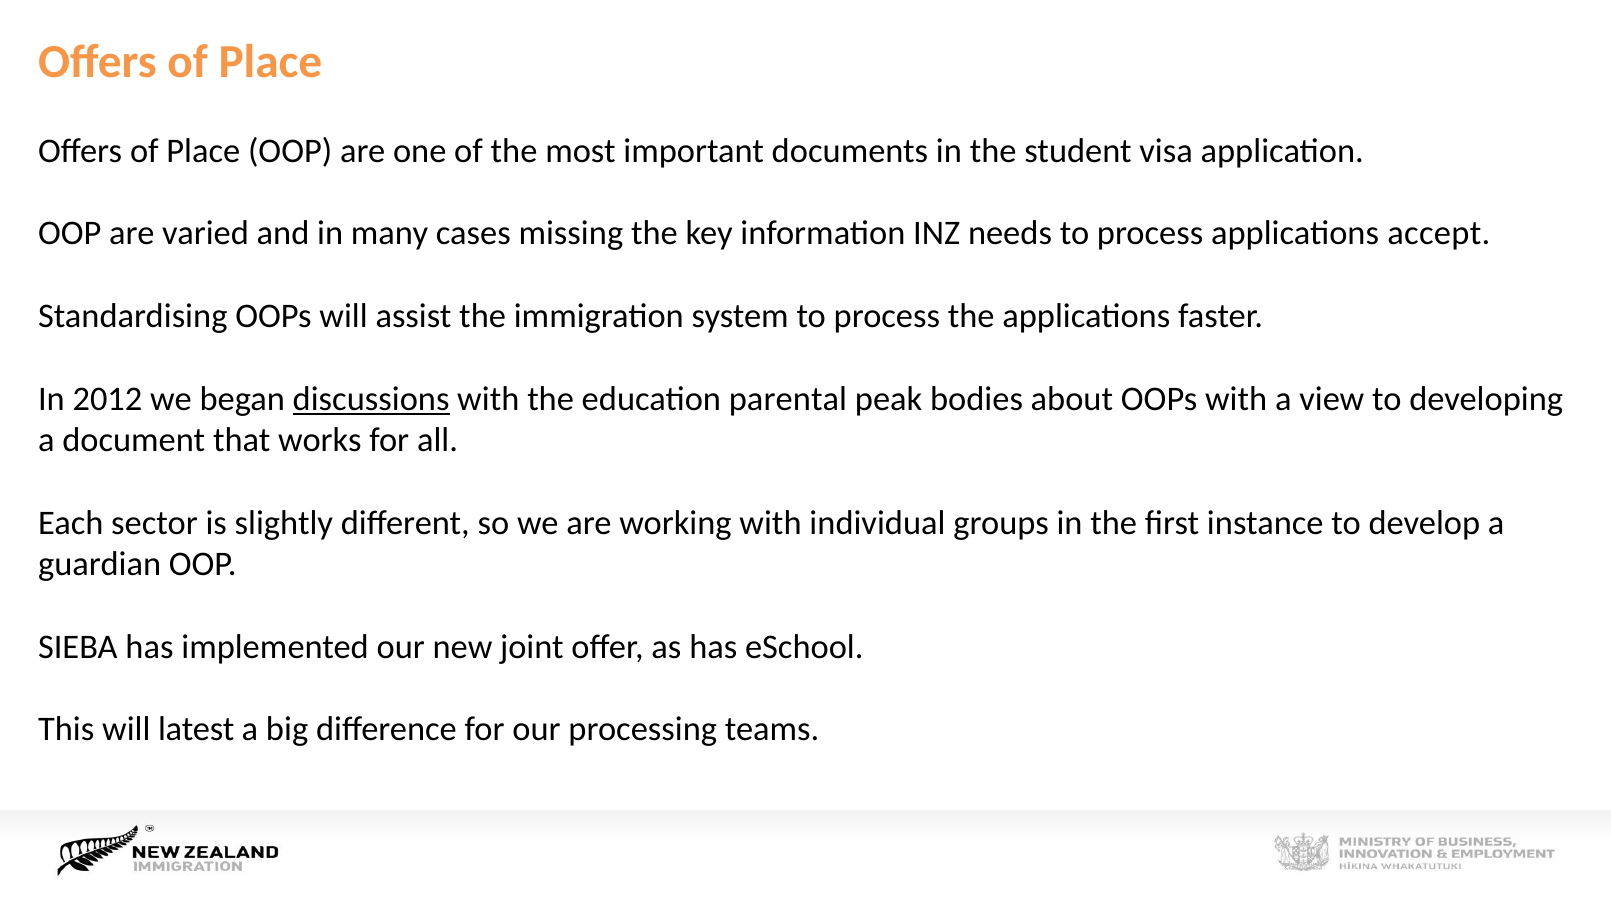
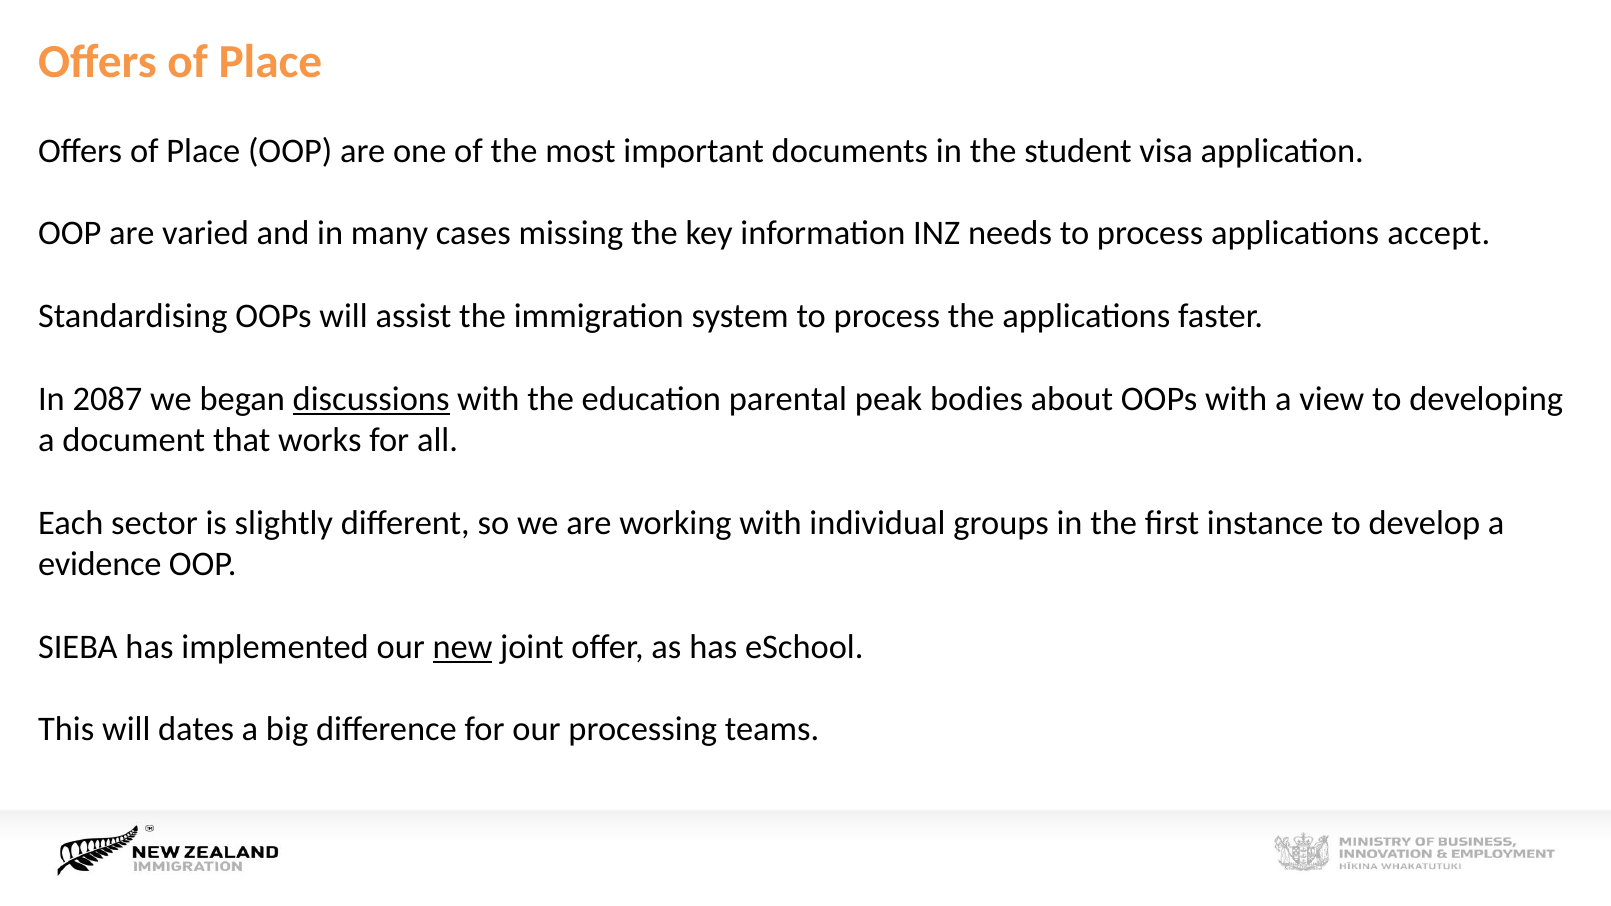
2012: 2012 -> 2087 (107, 399)
guardian: guardian -> evidence (100, 564)
new underline: none -> present (463, 647)
latest: latest -> dates (196, 730)
